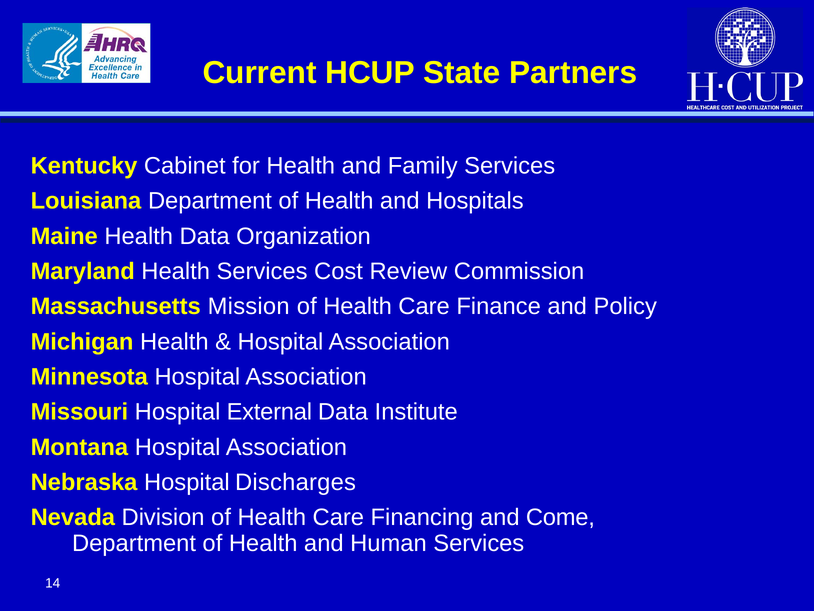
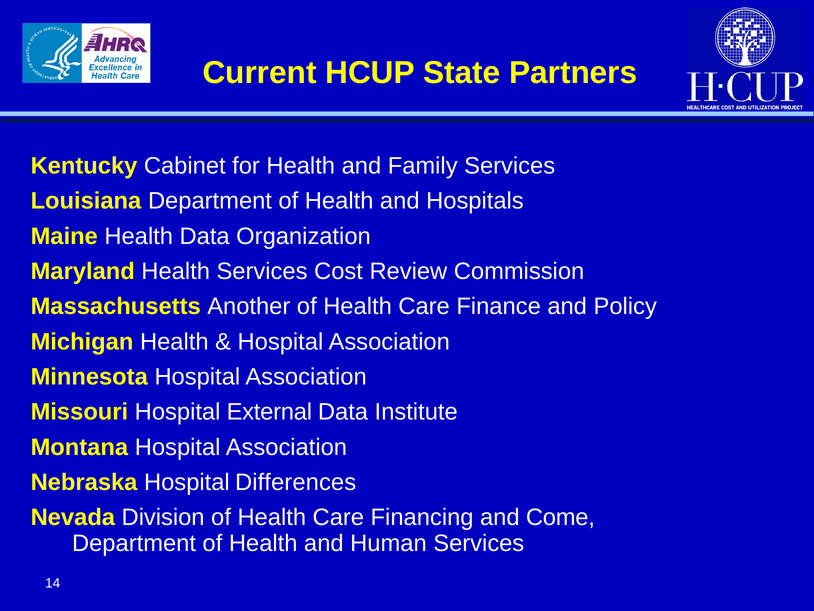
Mission: Mission -> Another (249, 306)
Discharges: Discharges -> Differences (296, 482)
